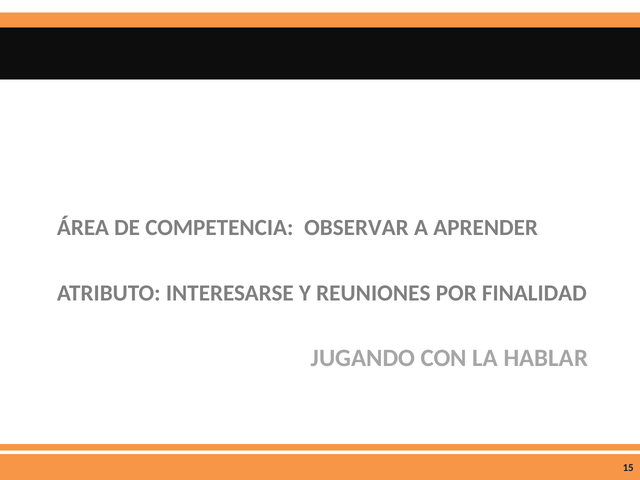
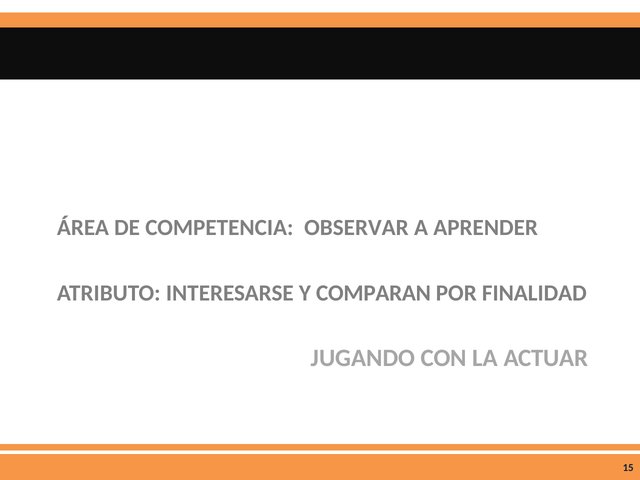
REUNIONES: REUNIONES -> COMPARAN (373, 293)
HABLAR: HABLAR -> ACTUAR (546, 358)
